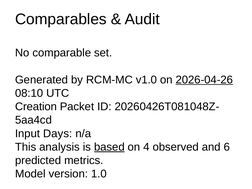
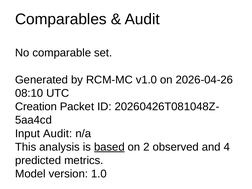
2026-04-26 underline: present -> none (204, 80)
Input Days: Days -> Audit (58, 134)
4: 4 -> 2 (146, 147)
6: 6 -> 4 (227, 147)
